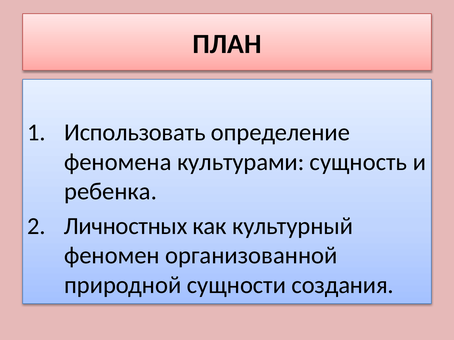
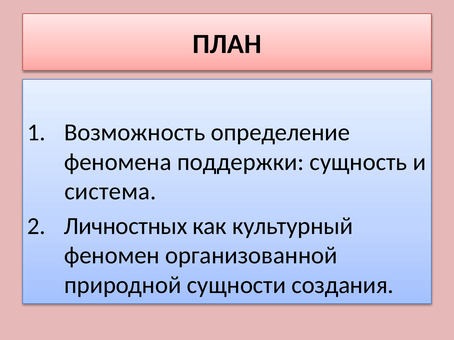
Использовать: Использовать -> Возможность (135, 133)
культурами: культурами -> поддержки (241, 162)
ребенка: ребенка -> система (110, 192)
